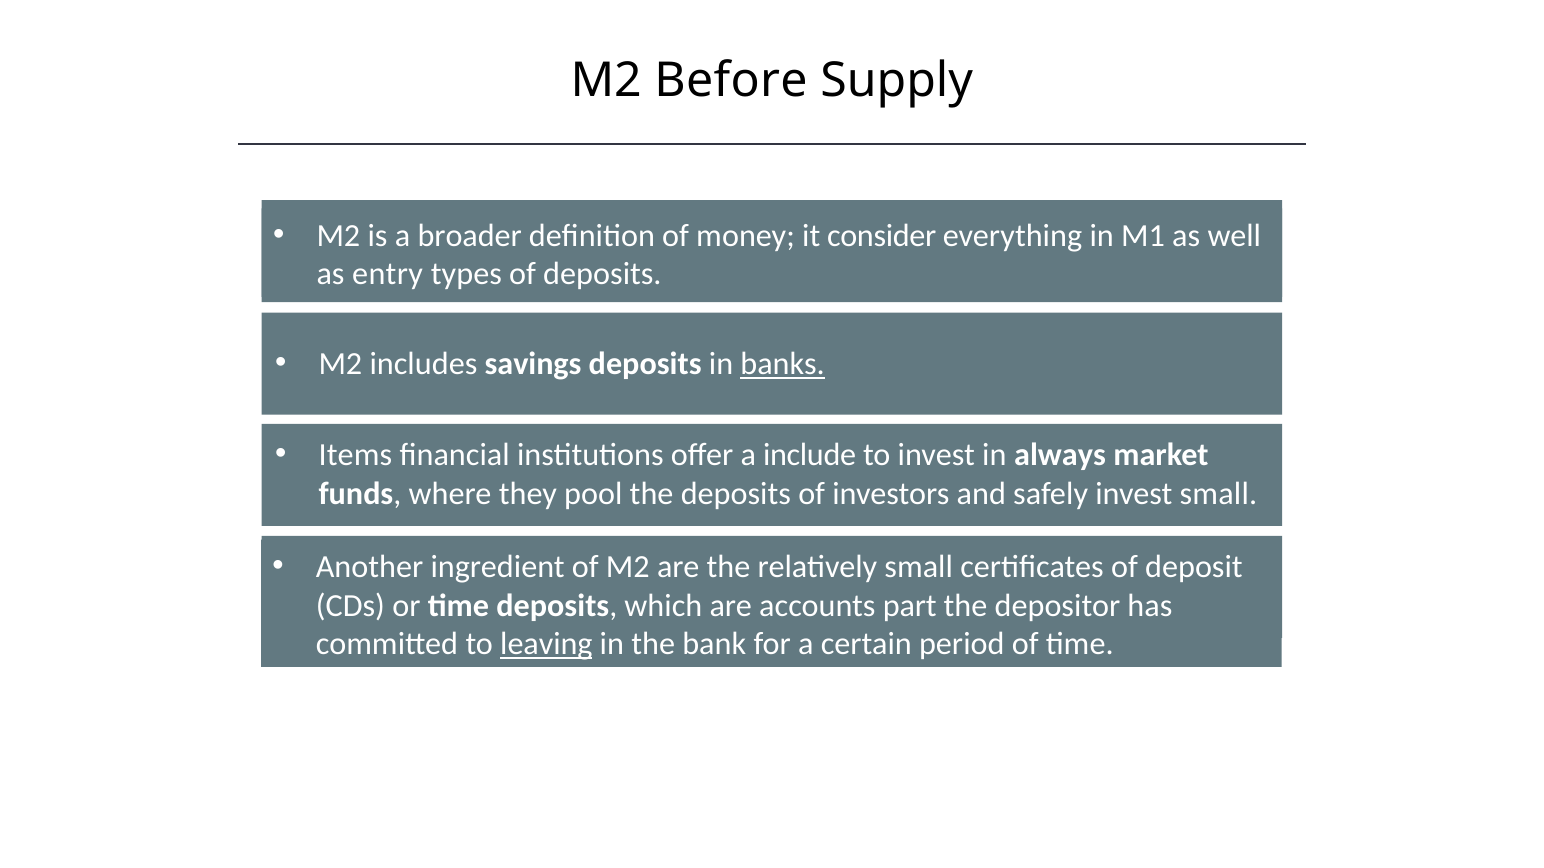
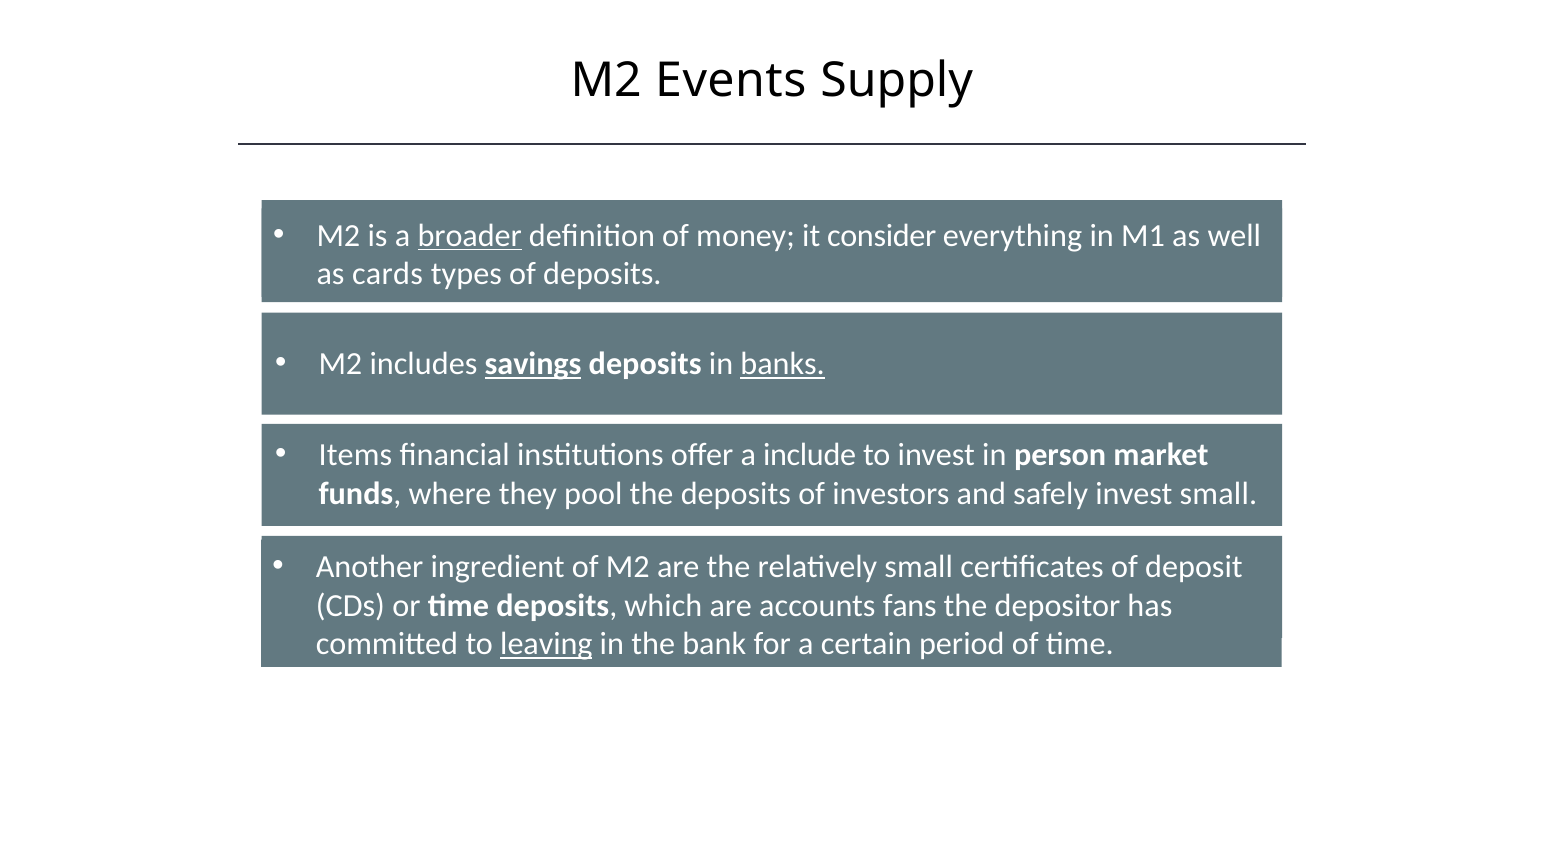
Before: Before -> Events (731, 81)
broader underline: none -> present (470, 236)
entry: entry -> cards (388, 274)
savings underline: none -> present (533, 364)
always: always -> person (1060, 455)
part: part -> fans (910, 606)
